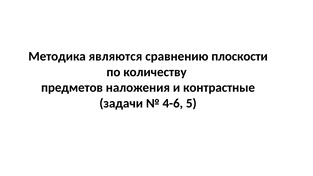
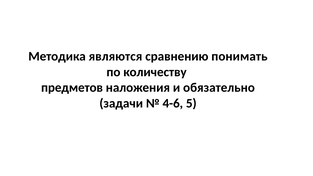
плоскости: плоскости -> понимать (239, 56)
контрастные: контрастные -> обязательно (219, 88)
